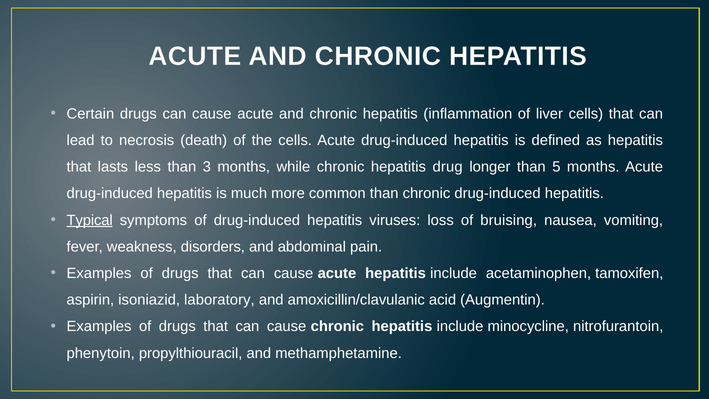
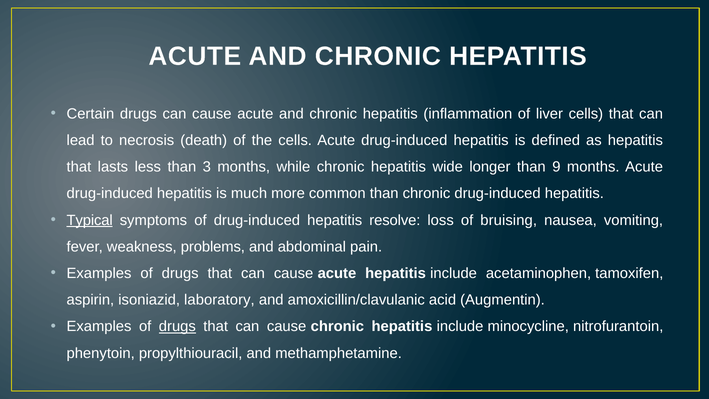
drug: drug -> wide (448, 167)
5: 5 -> 9 (556, 167)
viruses: viruses -> resolve (395, 220)
disorders: disorders -> problems (213, 247)
drugs underline: none -> present (177, 326)
